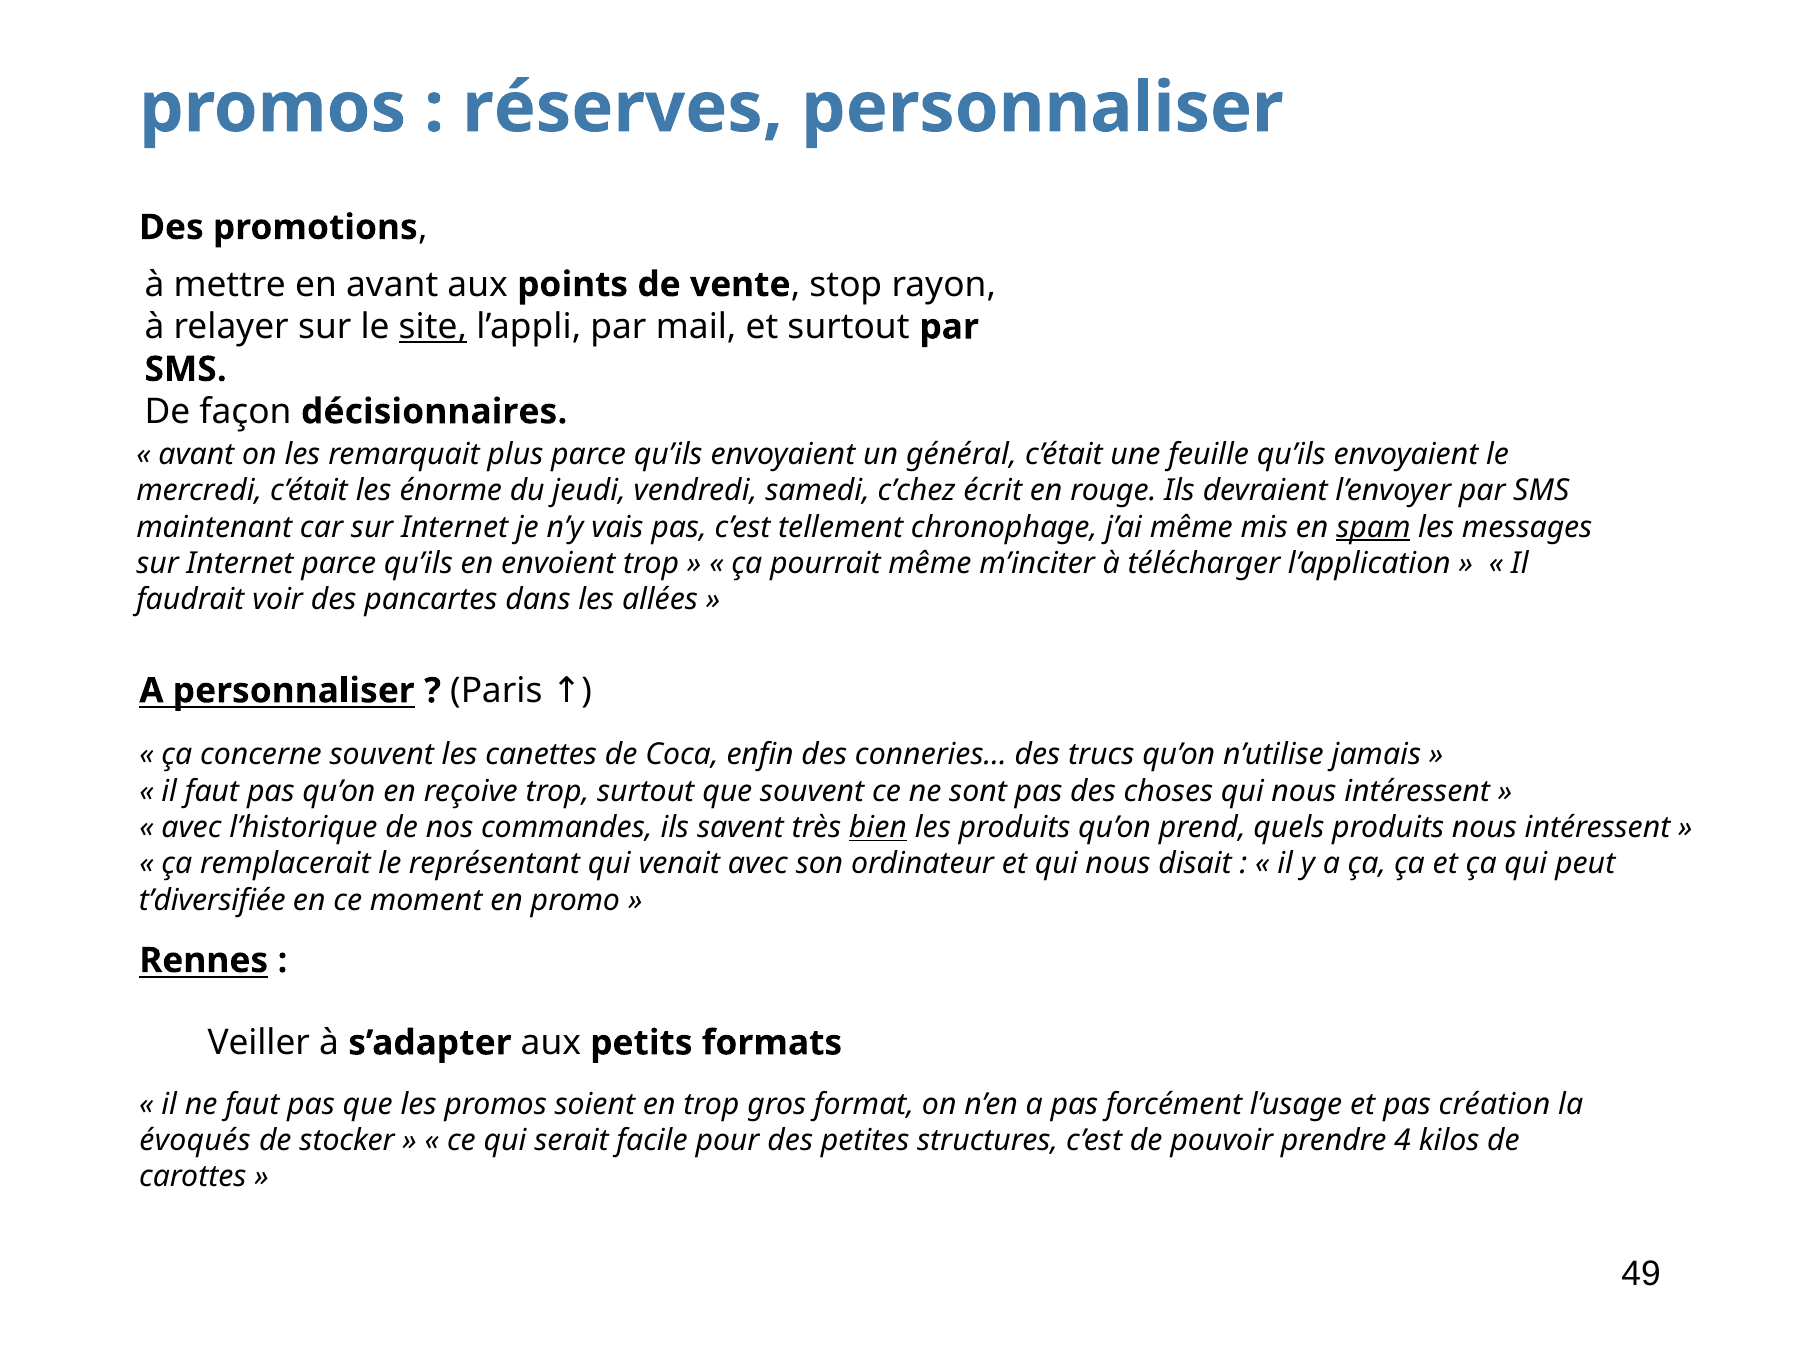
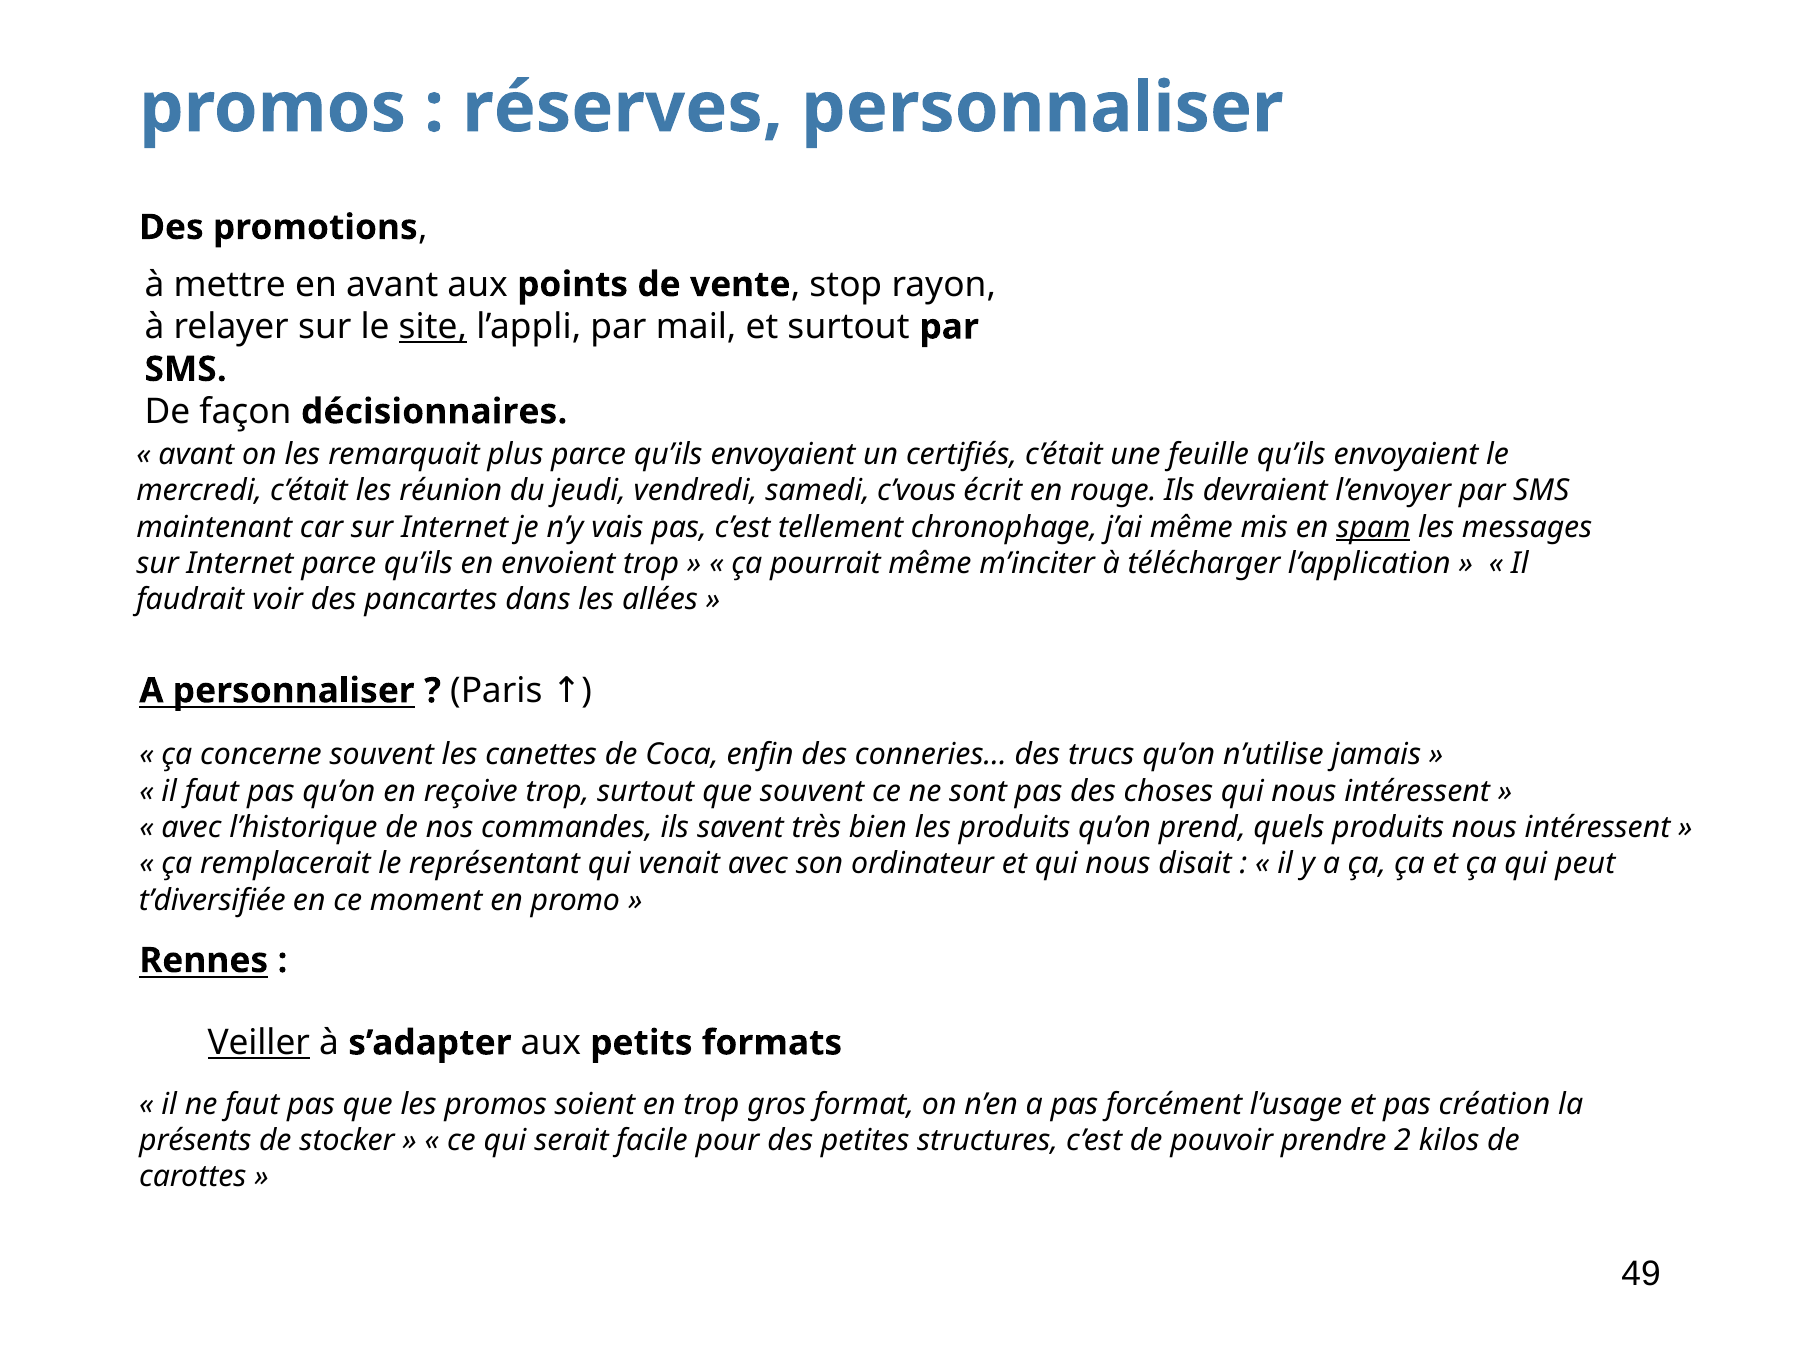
général: général -> certifiés (962, 454)
énorme: énorme -> réunion (451, 491)
c’chez: c’chez -> c’vous (917, 491)
bien underline: present -> none (878, 827)
Veiller underline: none -> present (259, 1042)
évoqués: évoqués -> présents (195, 1140)
4: 4 -> 2 (1402, 1140)
